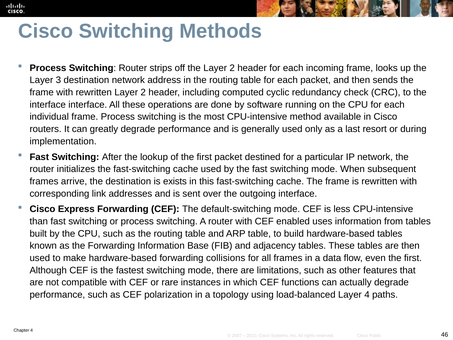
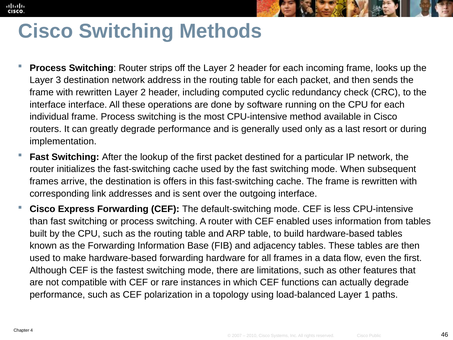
exists: exists -> offers (175, 181)
collisions: collisions -> hardware (226, 258)
Layer 4: 4 -> 1 (367, 295)
